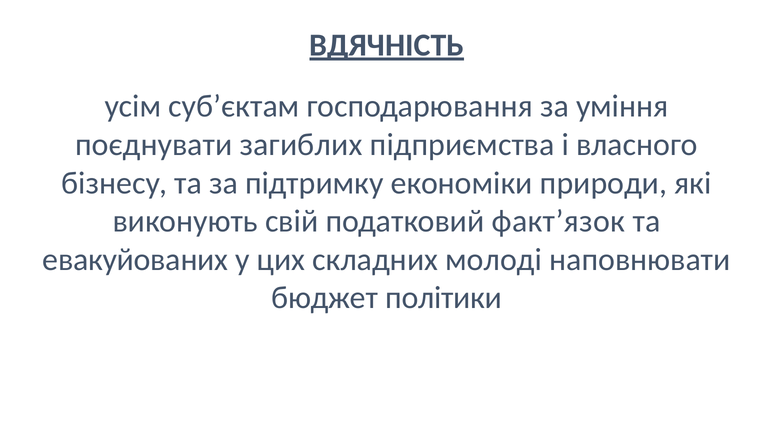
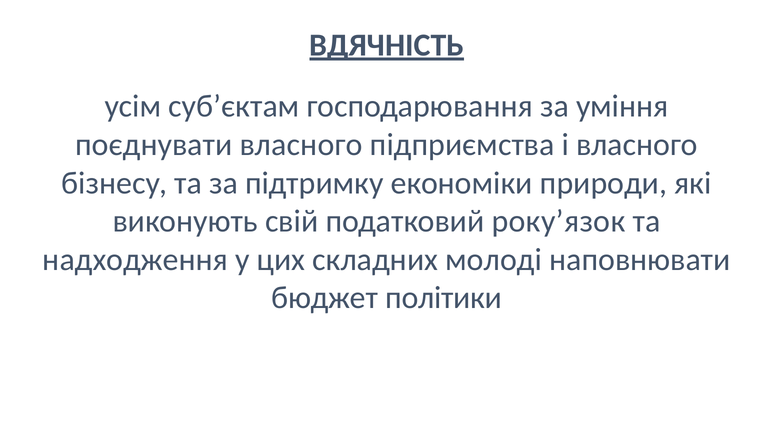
поєднувати загиблих: загиблих -> власного (301, 145)
факт’язок: факт’язок -> року’язок (559, 222)
евакуйованих: евакуйованих -> надходження (135, 260)
